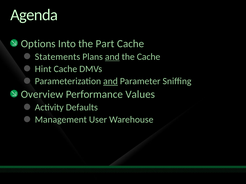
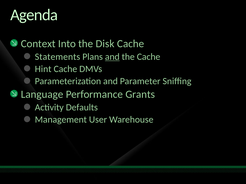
Options: Options -> Context (38, 44)
Part: Part -> Disk (105, 44)
and underline: present -> none (110, 81)
Overview: Overview -> Language (42, 95)
Values: Values -> Grants (140, 95)
